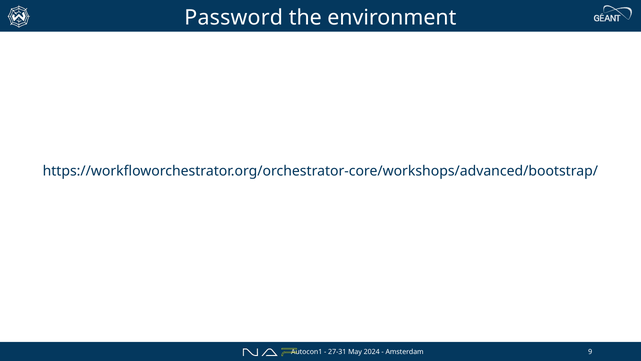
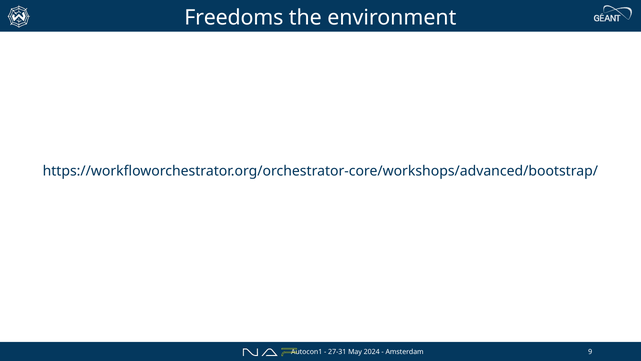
Password: Password -> Freedoms (234, 18)
